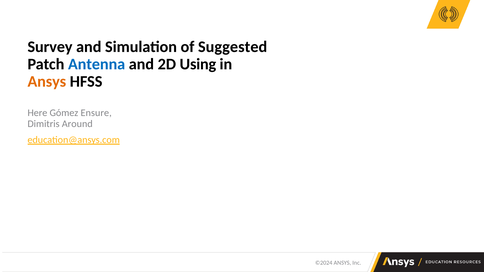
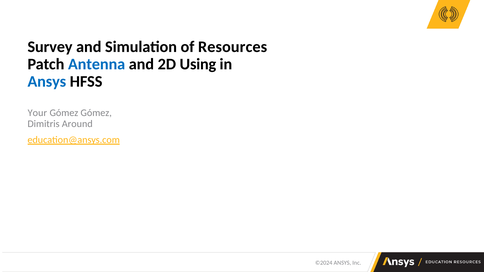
Suggested: Suggested -> Resources (233, 47)
Ansys colour: orange -> blue (47, 82)
Here: Here -> Your (37, 113)
Gómez Ensure: Ensure -> Gómez (96, 113)
